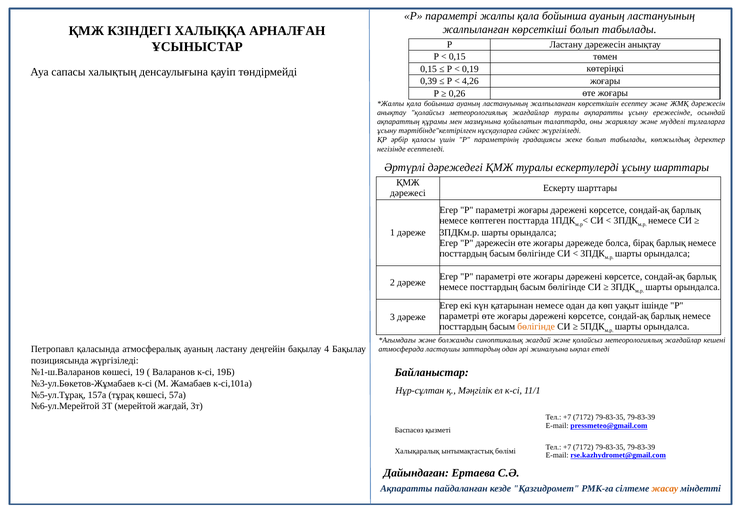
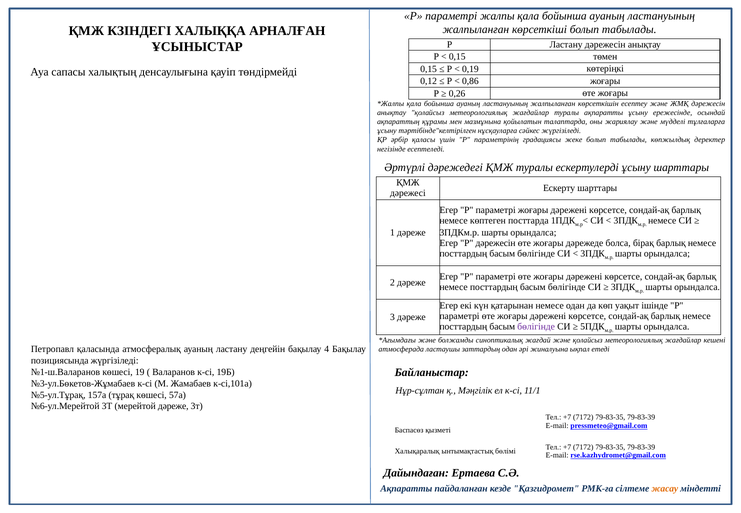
0,39: 0,39 -> 0,12 (429, 81)
4,26: 4,26 -> 0,86 (470, 81)
бөлігінде colour: orange -> purple (536, 327)
мерейтой жағдай: жағдай -> дәреже (173, 406)
